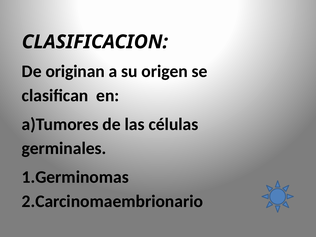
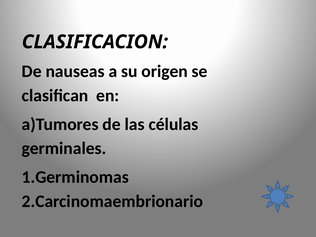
originan: originan -> nauseas (75, 71)
